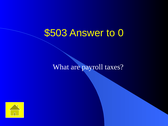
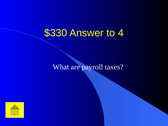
$503: $503 -> $330 (56, 33)
0: 0 -> 4 (121, 33)
